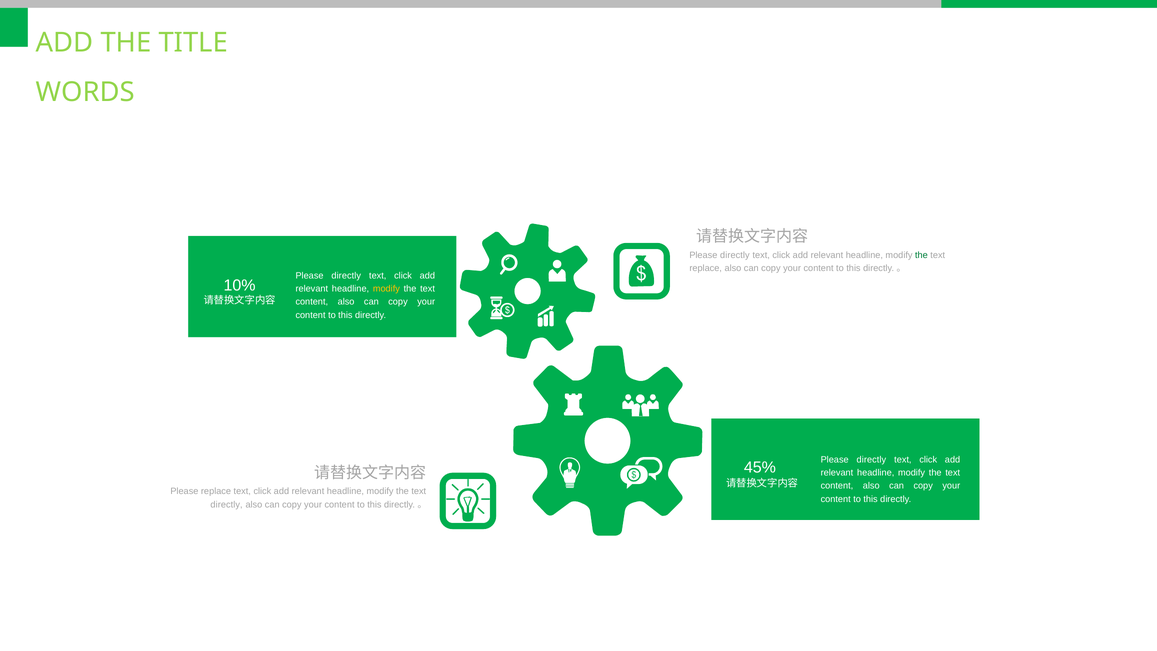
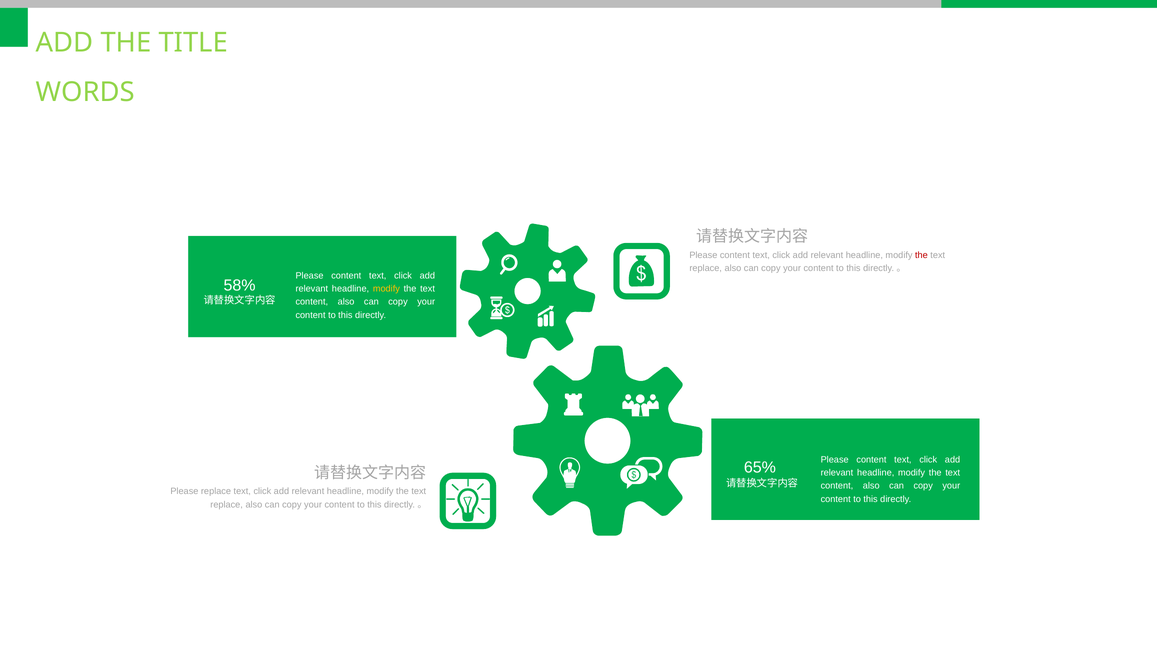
directly: directly -> content (735, 255)
the colour: green -> red (921, 255)
directly: directly -> content (346, 276)
10%: 10% -> 58% (240, 285)
directly: directly -> content (871, 459)
45%: 45% -> 65% (760, 467)
directly: directly -> replace (227, 504)
